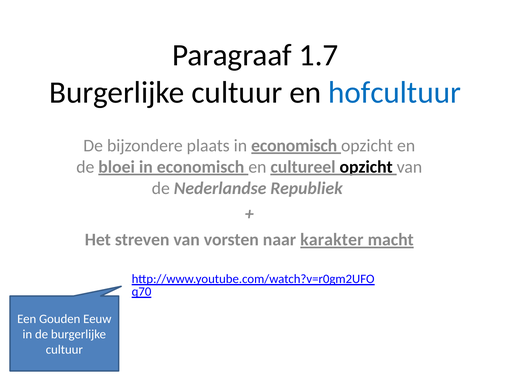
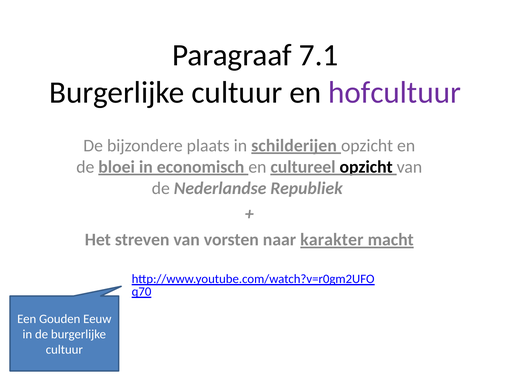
1.7: 1.7 -> 7.1 (319, 55)
hofcultuur colour: blue -> purple (395, 93)
plaats in economisch: economisch -> schilderijen (294, 146)
